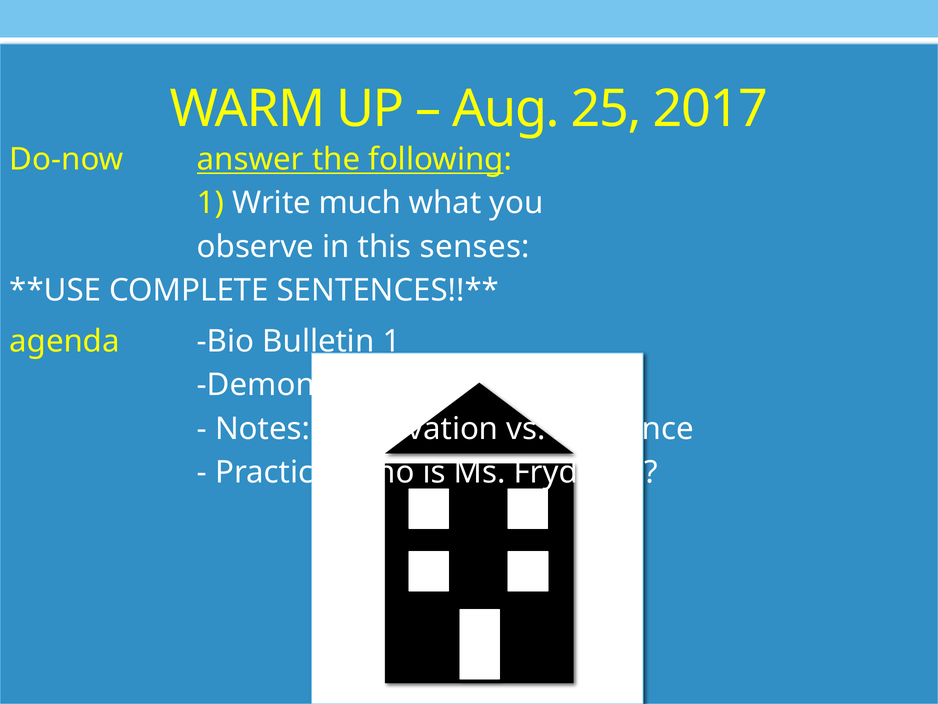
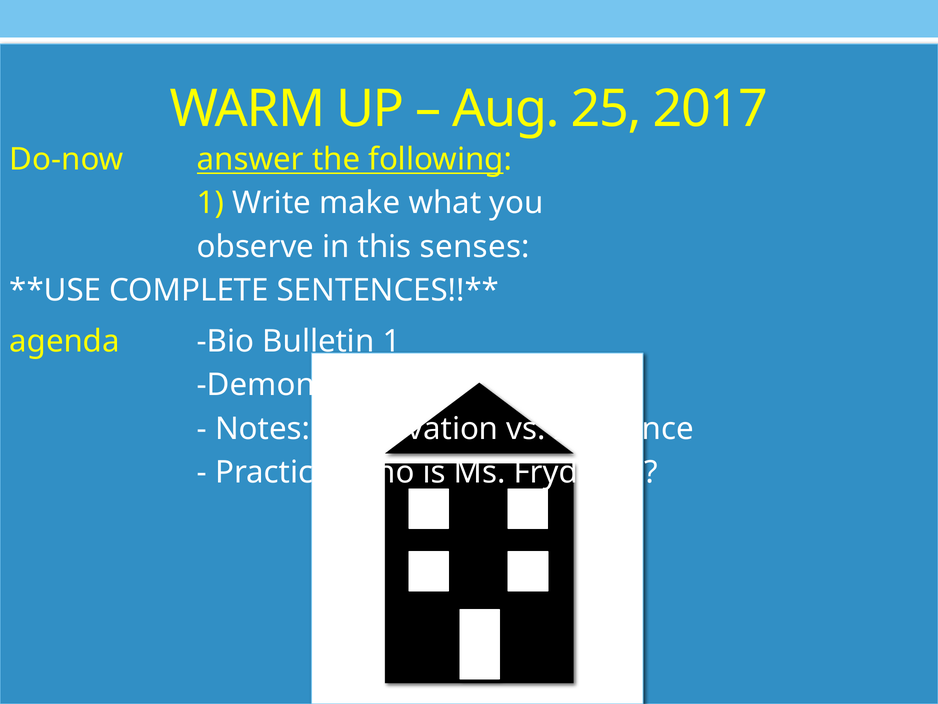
much: much -> make (360, 203)
